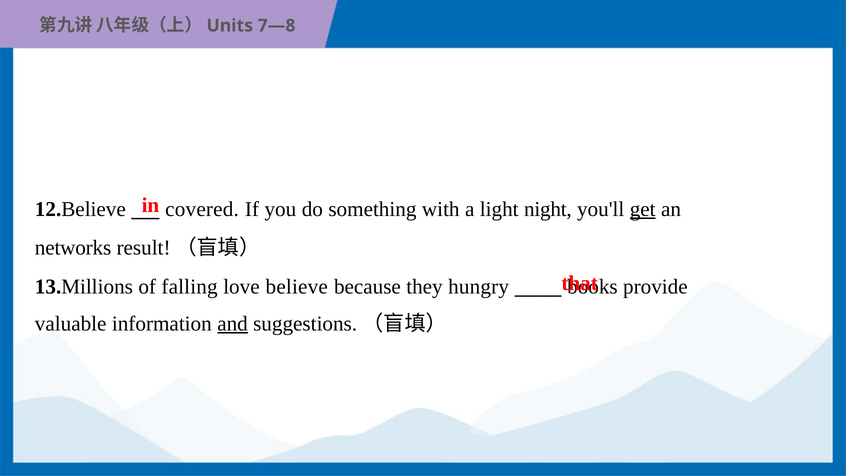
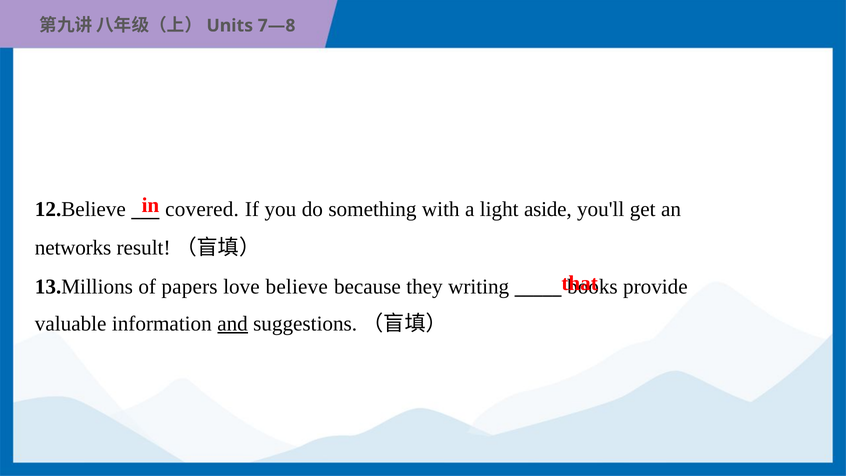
night: night -> aside (548, 209)
get underline: present -> none (643, 209)
falling: falling -> papers (190, 287)
hungry: hungry -> writing (479, 287)
